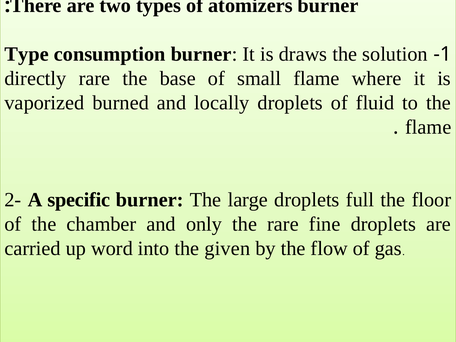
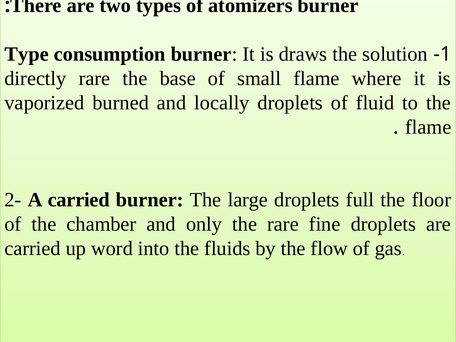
A specific: specific -> carried (79, 200)
given: given -> fluids (227, 249)
